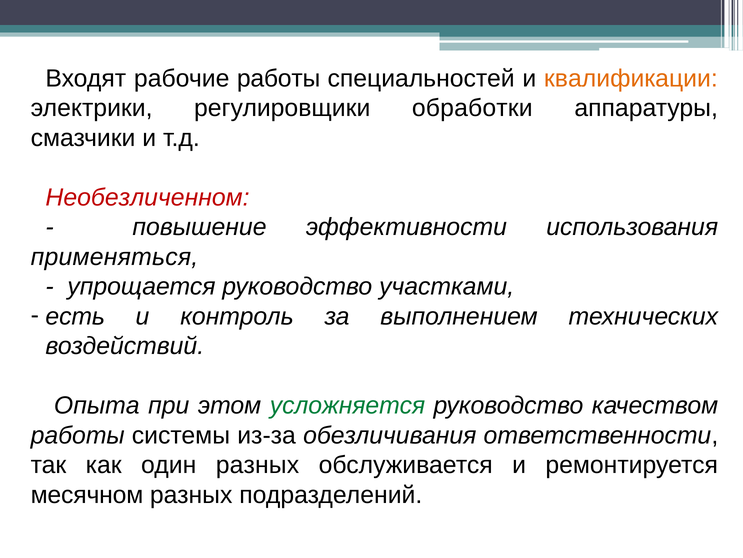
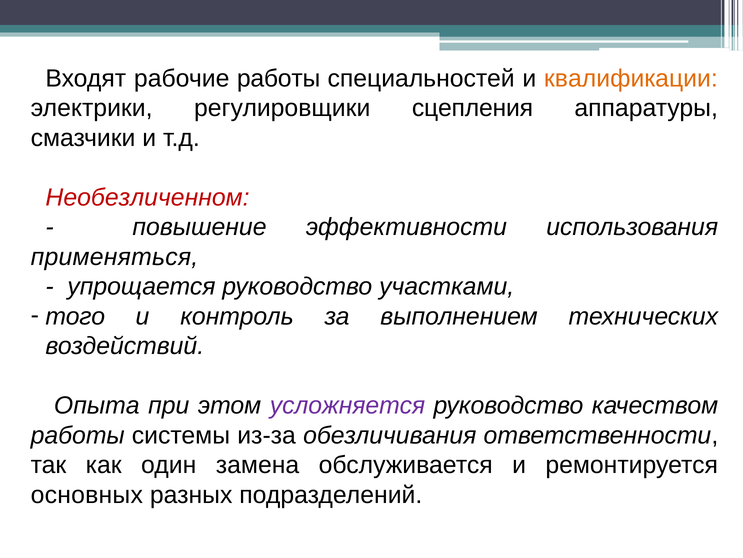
обработки: обработки -> сцепления (472, 108)
есть: есть -> того (75, 316)
усложняется colour: green -> purple (348, 405)
один разных: разных -> замена (258, 465)
месячном: месячном -> основных (87, 494)
